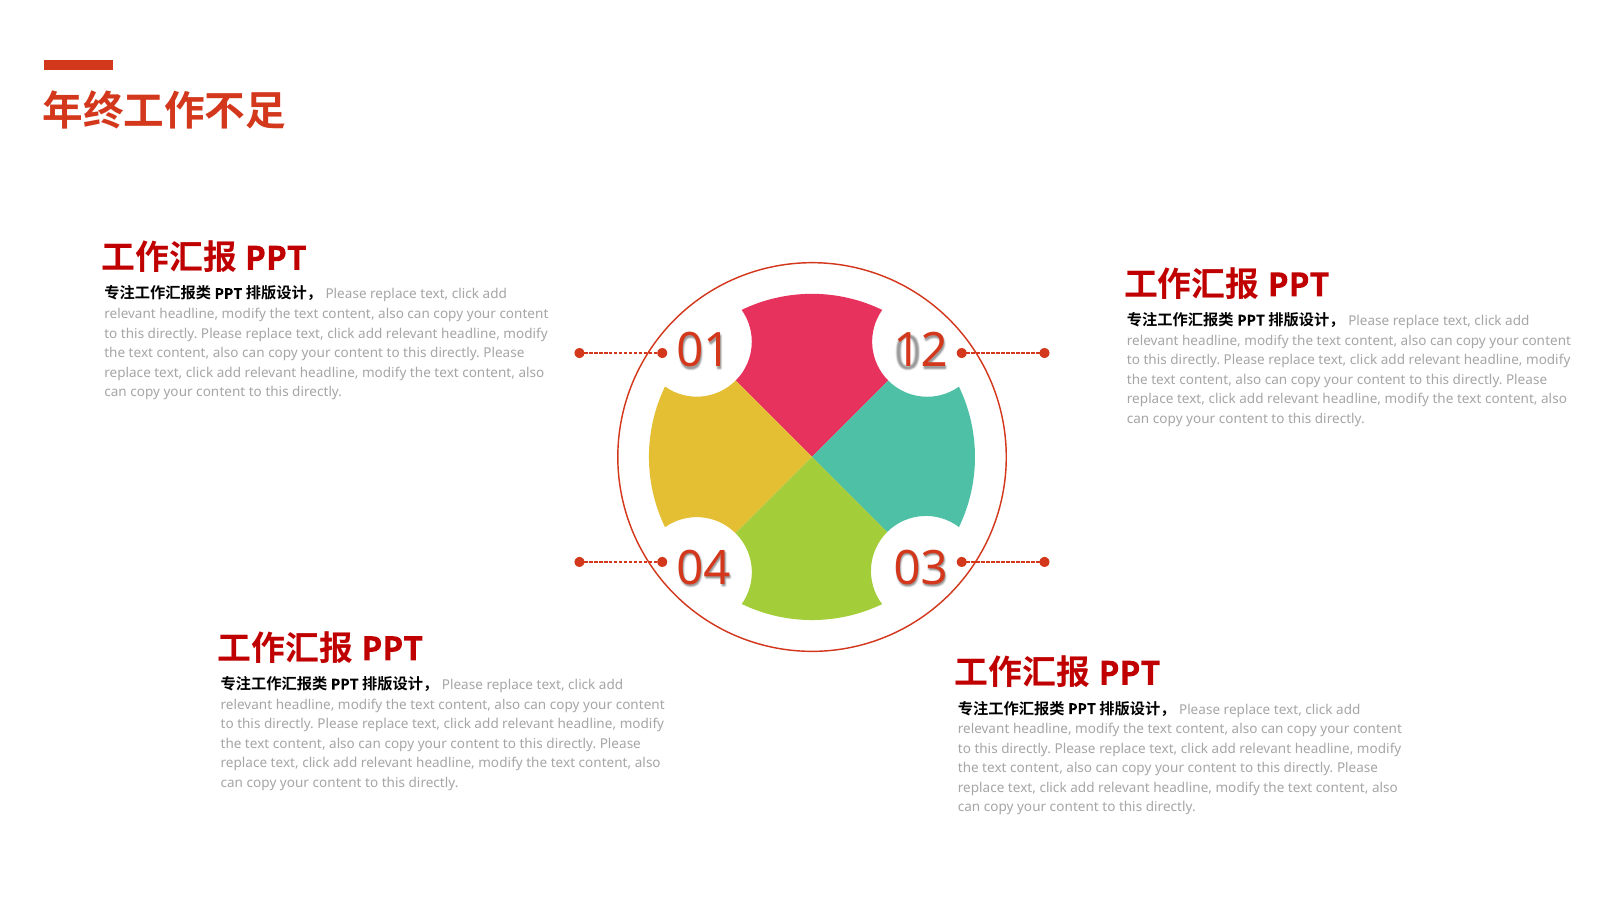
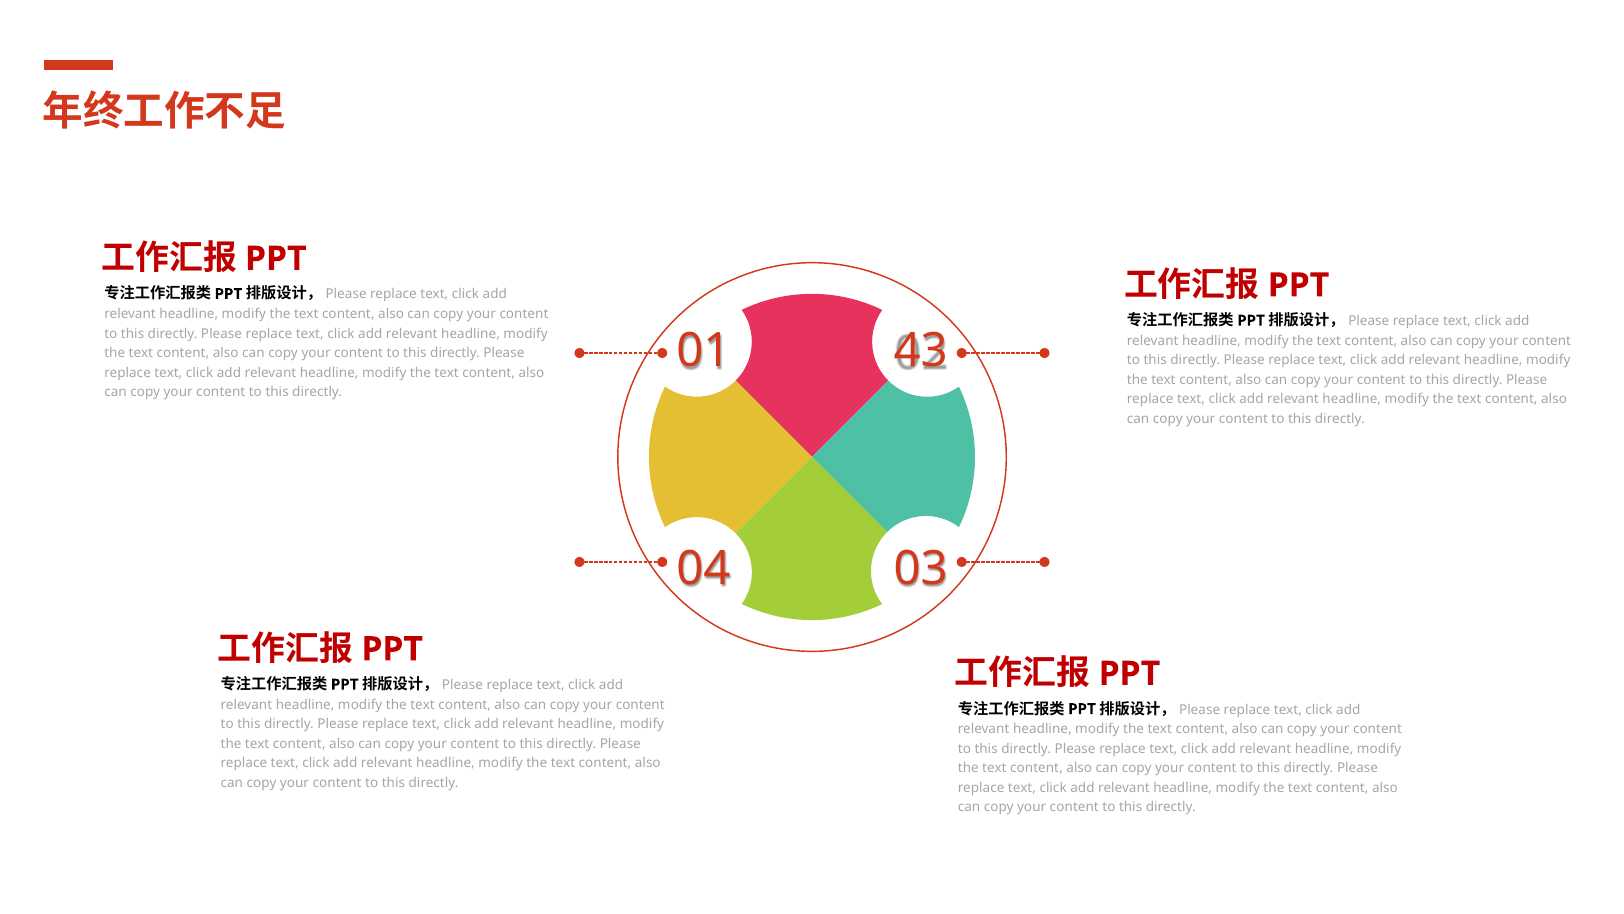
12: 12 -> 43 (921, 351)
